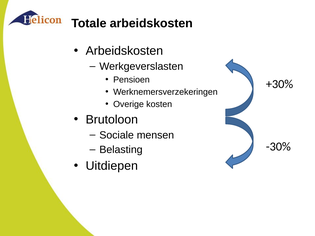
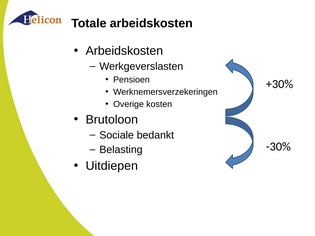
mensen: mensen -> bedankt (155, 135)
